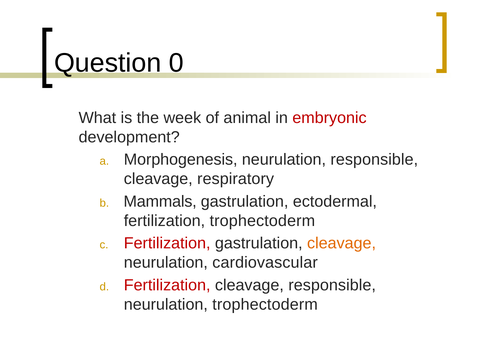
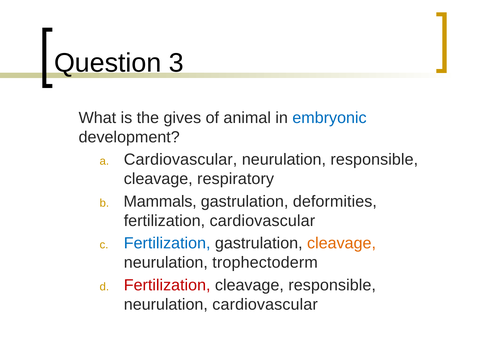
0: 0 -> 3 (176, 63)
week: week -> gives (182, 118)
embryonic colour: red -> blue (329, 118)
Morphogenesis: Morphogenesis -> Cardiovascular (181, 160)
ectodermal: ectodermal -> deformities (335, 202)
fertilization trophectoderm: trophectoderm -> cardiovascular (262, 221)
Fertilization colour: red -> blue (167, 243)
cardiovascular: cardiovascular -> trophectoderm (265, 263)
neurulation trophectoderm: trophectoderm -> cardiovascular (265, 305)
